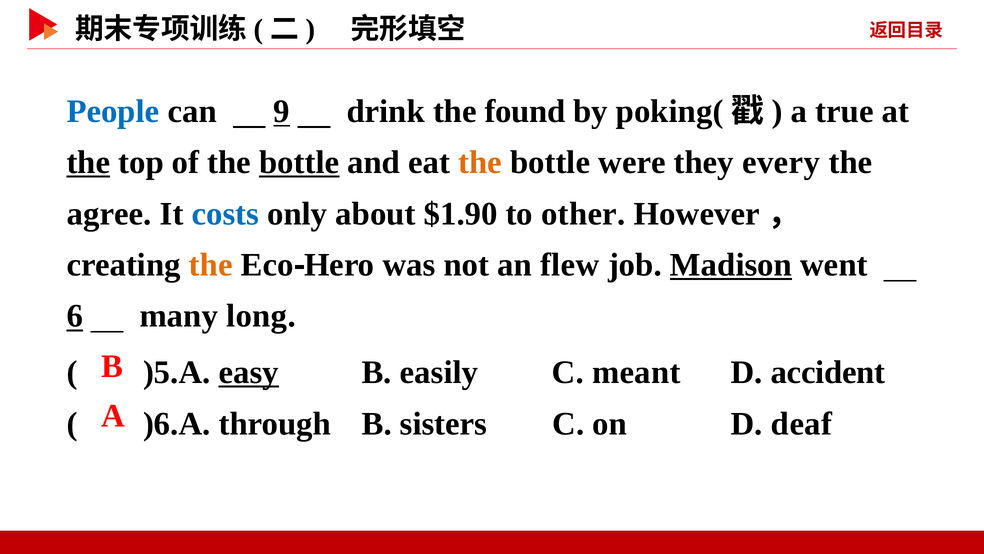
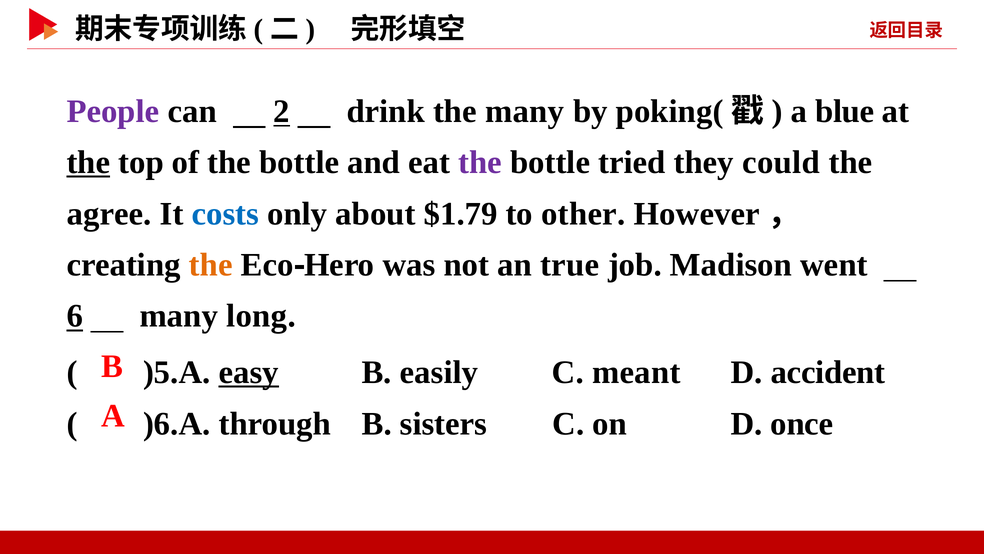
People colour: blue -> purple (113, 111)
9: 9 -> 2 (282, 111)
the found: found -> many (525, 111)
true: true -> blue (845, 111)
bottle underline: present -> none (299, 162)
the colour: orange -> purple (480, 162)
were: were -> tried (632, 162)
every: every -> could (781, 162)
$1.90: $1.90 -> $1.79 (461, 214)
flew: flew -> true (570, 265)
Madison underline: present -> none (731, 265)
deaf: deaf -> once (802, 423)
